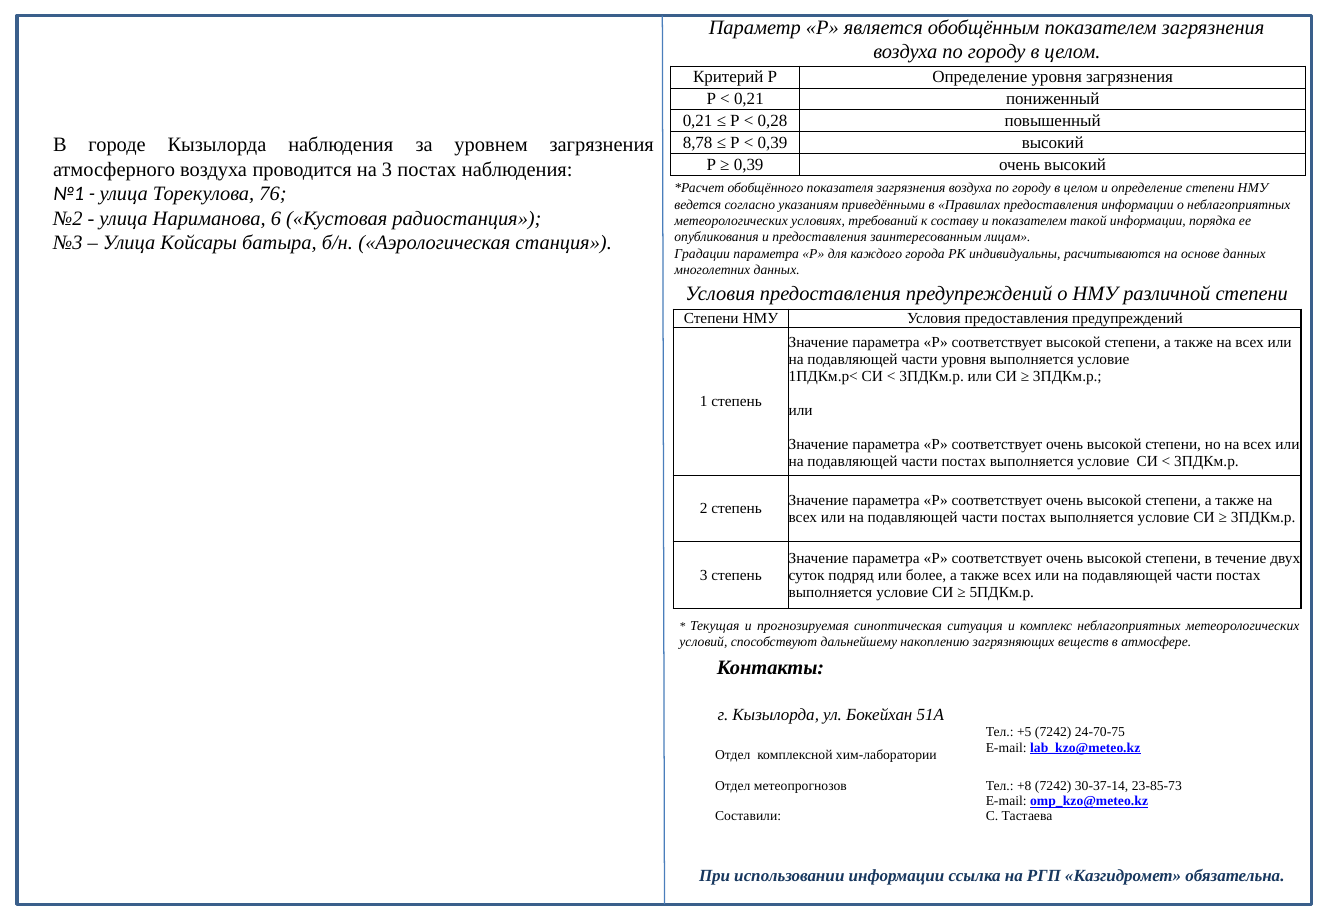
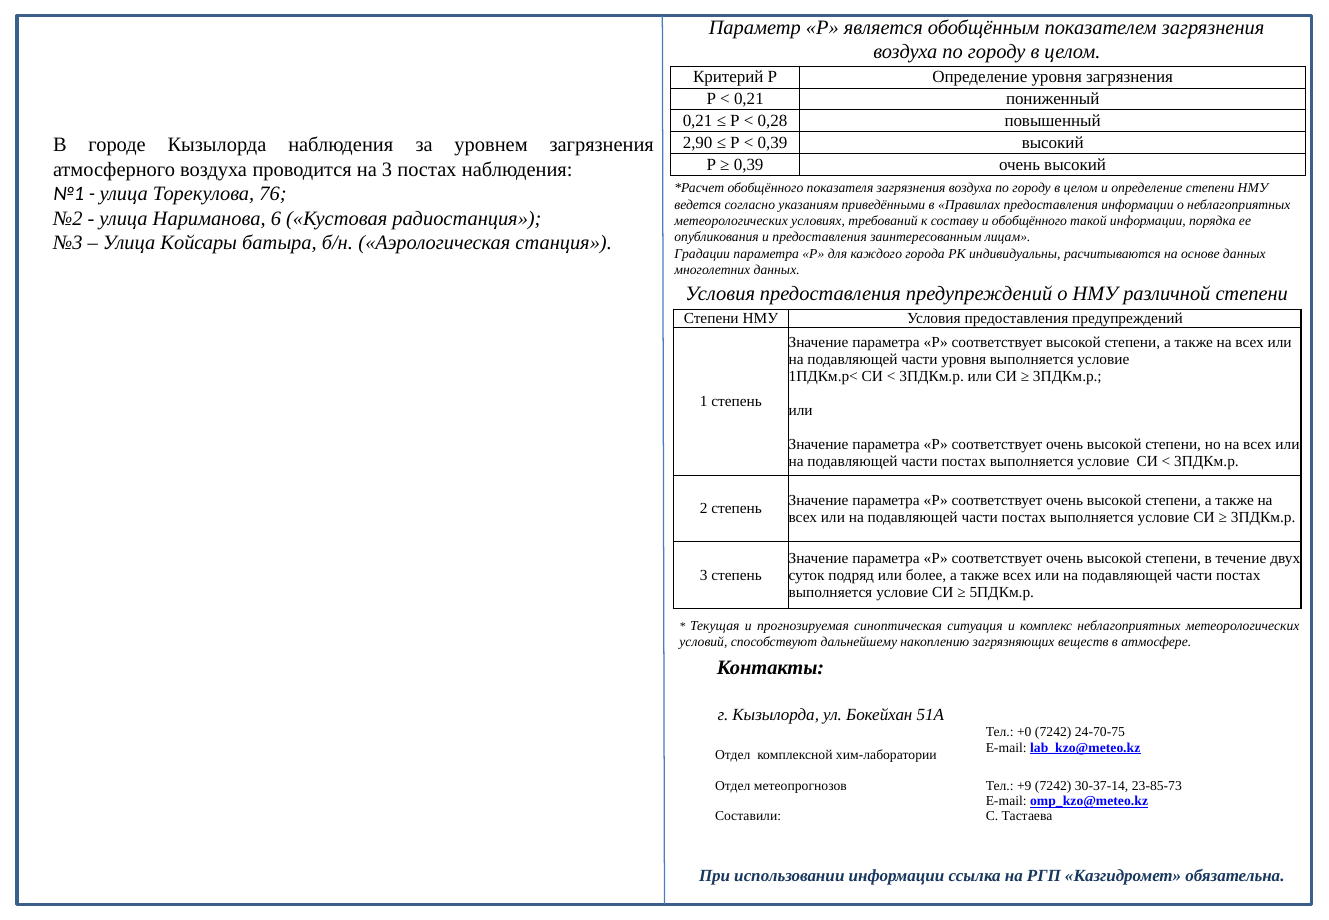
8,78: 8,78 -> 2,90 (698, 143)
и показателем: показателем -> обобщённого (1029, 221)
+5: +5 -> +0 (1024, 732)
+8: +8 -> +9 (1024, 786)
